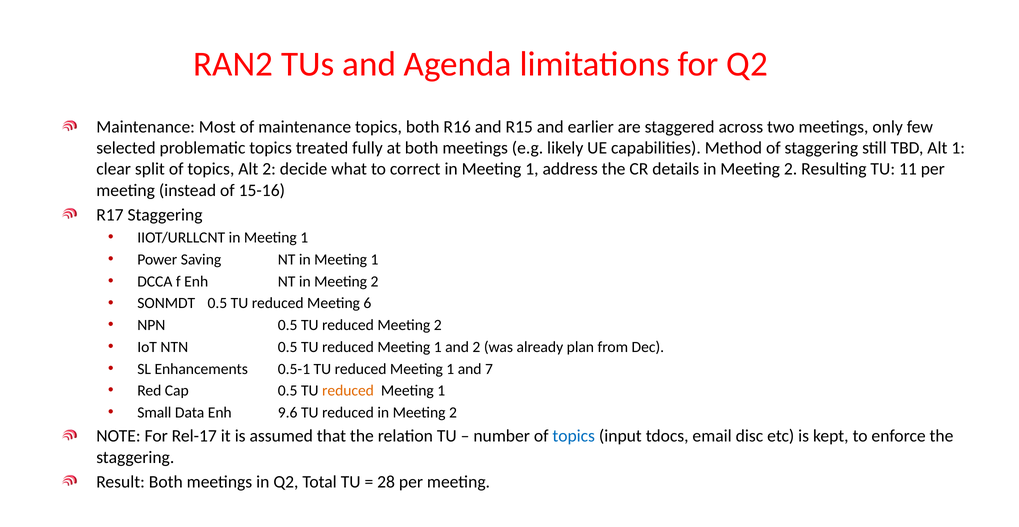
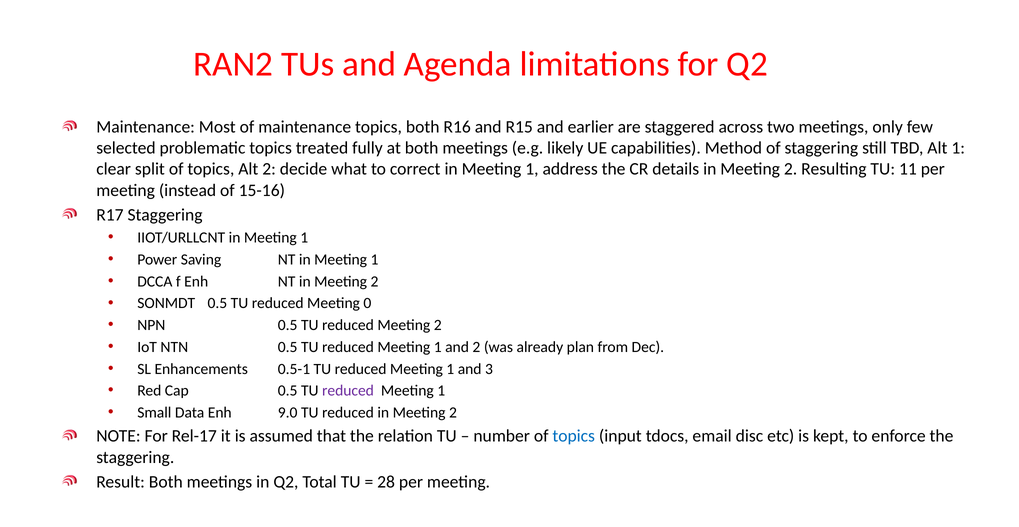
6: 6 -> 0 (367, 303)
7: 7 -> 3 (489, 369)
reduced colour: orange -> purple (348, 391)
9.6: 9.6 -> 9.0 (288, 413)
